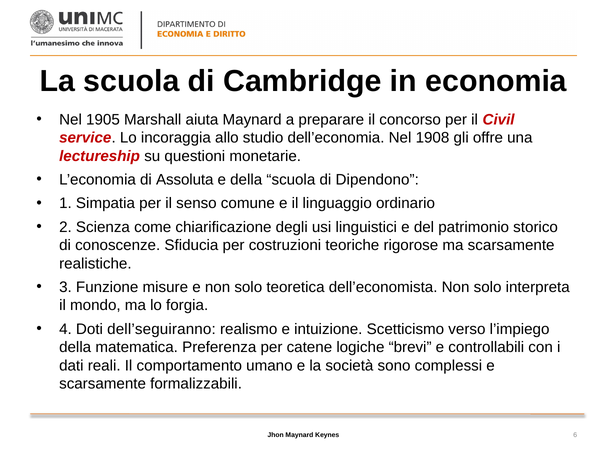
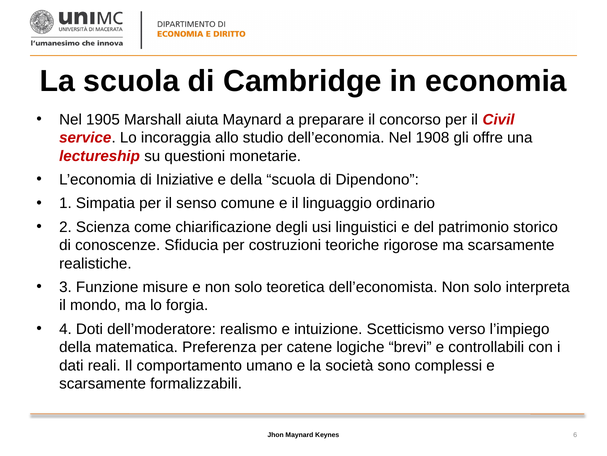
Assoluta: Assoluta -> Iniziative (185, 179)
dell’seguiranno: dell’seguiranno -> dell’moderatore (162, 329)
